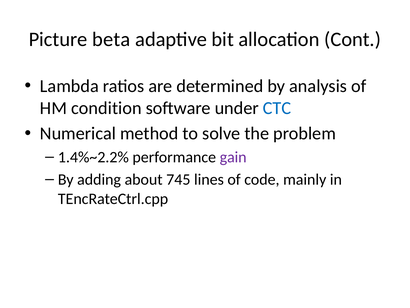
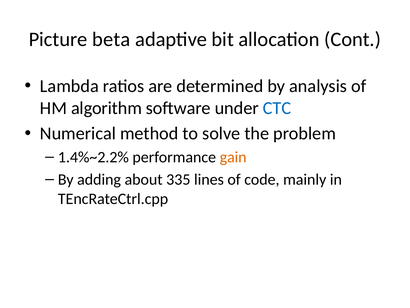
condition: condition -> algorithm (106, 108)
gain colour: purple -> orange (233, 157)
745: 745 -> 335 (178, 179)
